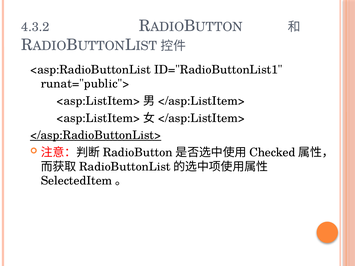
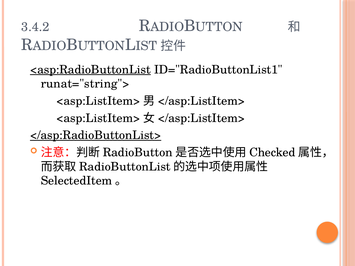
4.3.2: 4.3.2 -> 3.4.2 (35, 27)
<asp:RadioButtonList underline: none -> present (90, 70)
runat="public">: runat="public"> -> runat="string"> (85, 84)
